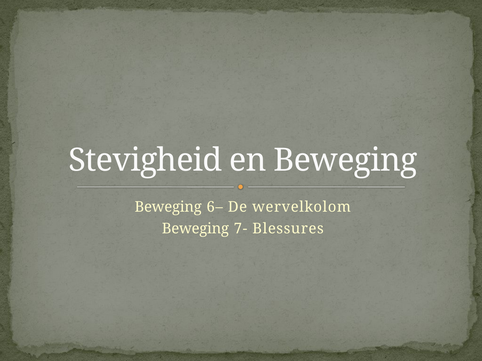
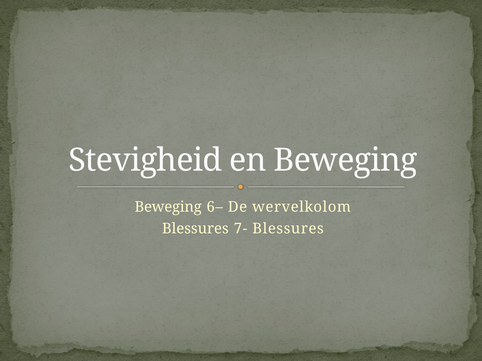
Beweging: Beweging -> Blessures (195, 229)
